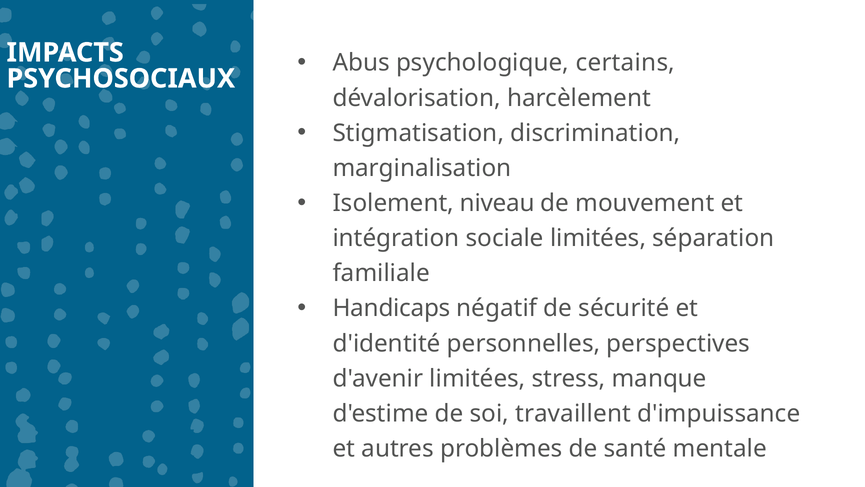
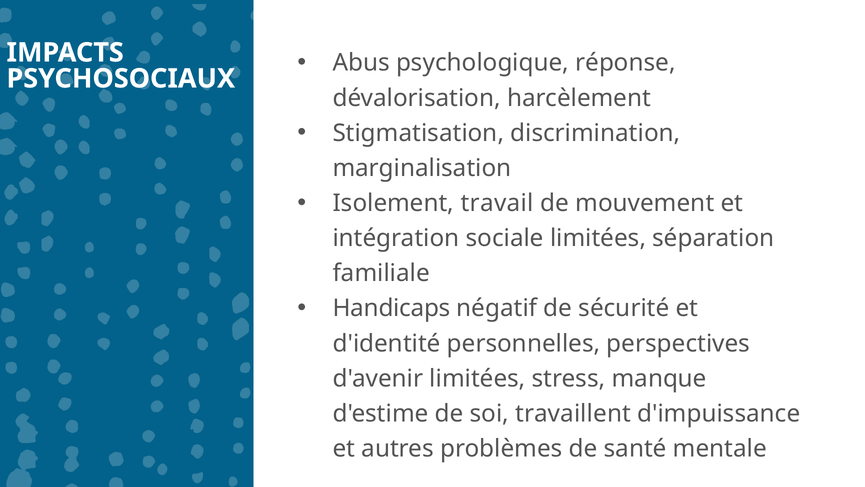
certains: certains -> réponse (625, 63)
niveau: niveau -> travail (497, 203)
